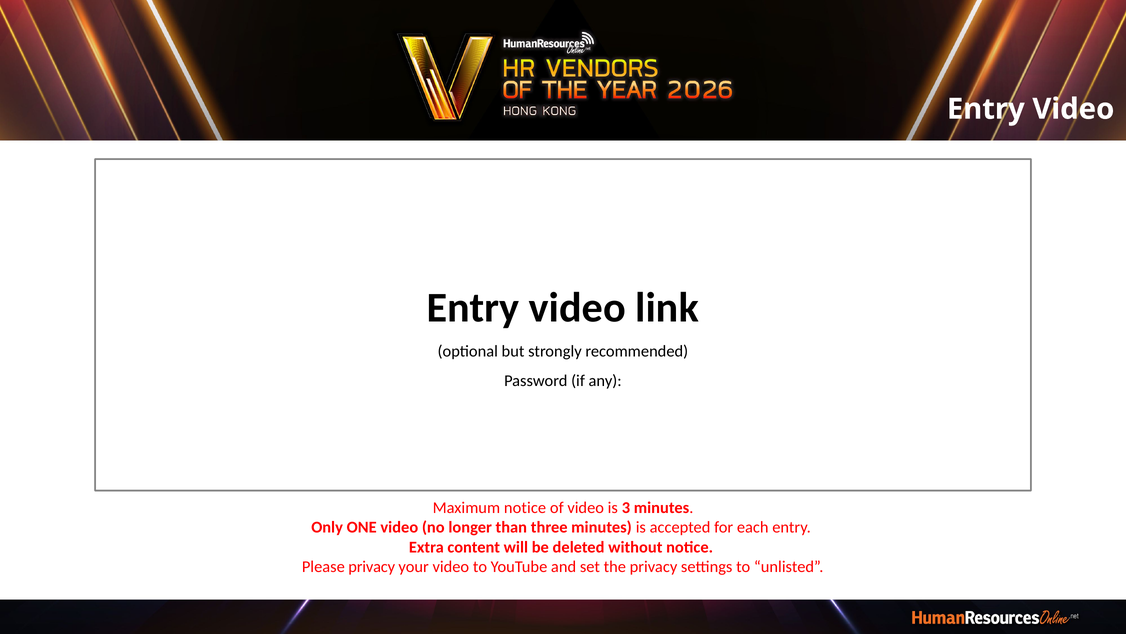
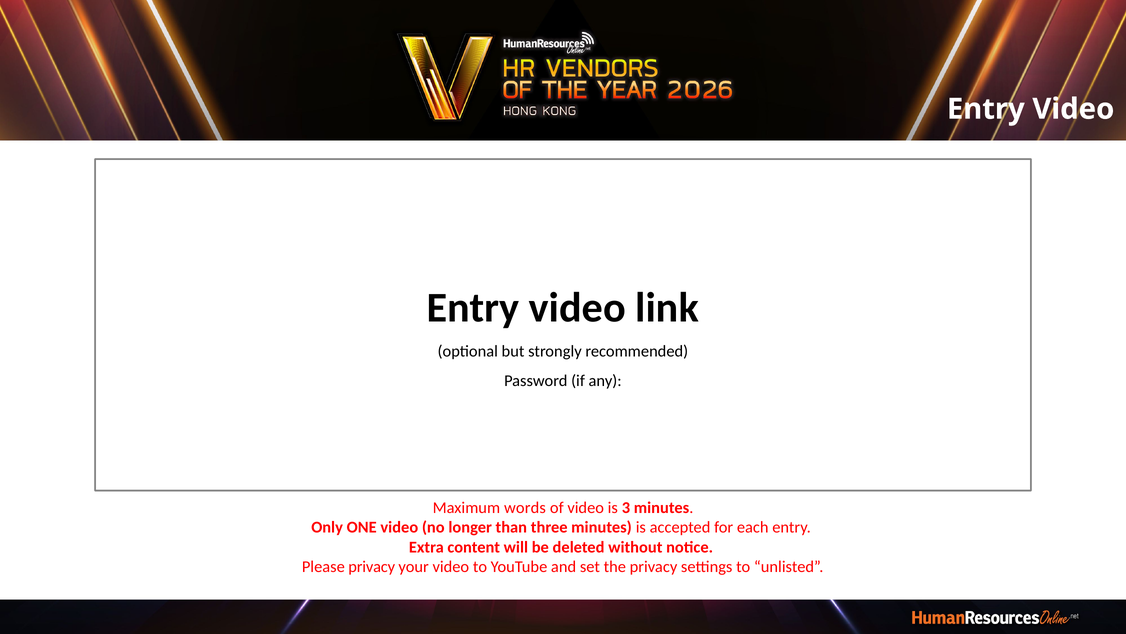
Maximum notice: notice -> words (525, 507)
